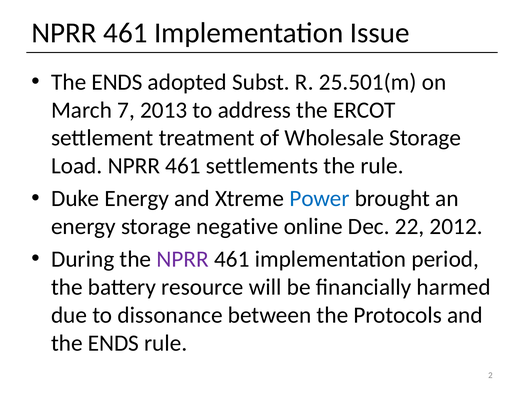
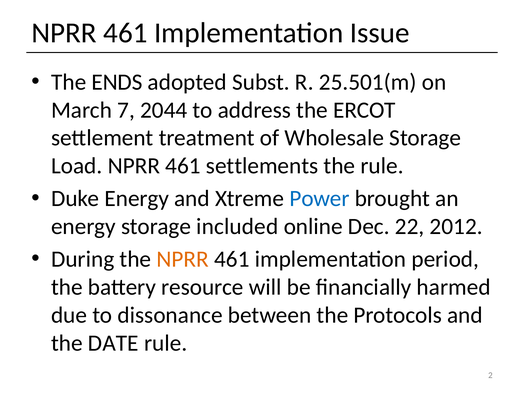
2013: 2013 -> 2044 (164, 110)
negative: negative -> included (237, 227)
NPRR colour: purple -> orange (183, 259)
ENDS: ENDS -> DATE (113, 343)
